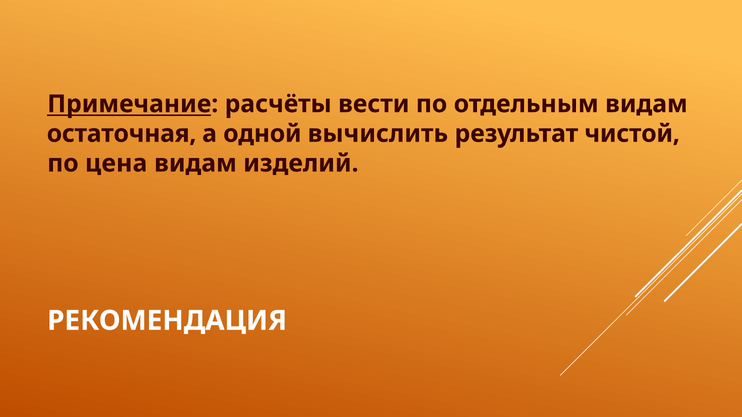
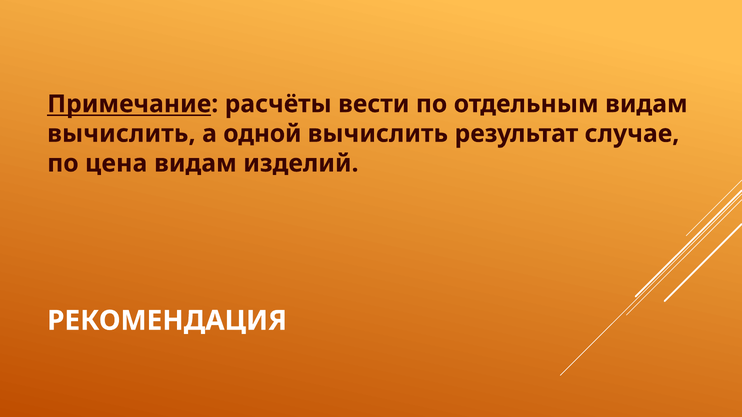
остаточная: остаточная -> вычислить (121, 134)
чистой: чистой -> случае (632, 134)
